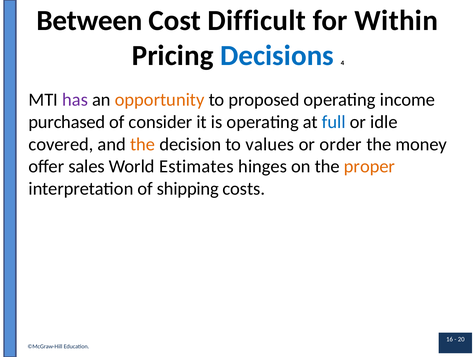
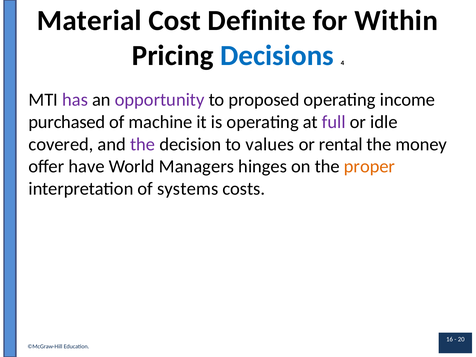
Between: Between -> Material (89, 21)
Difficult: Difficult -> Definite (257, 21)
opportunity colour: orange -> purple (160, 100)
consider: consider -> machine (160, 122)
full colour: blue -> purple (334, 122)
the colour: orange -> purple (143, 144)
order: order -> rental (341, 144)
sales: sales -> have (87, 167)
Estimates: Estimates -> Managers (196, 167)
shipping: shipping -> systems (188, 189)
